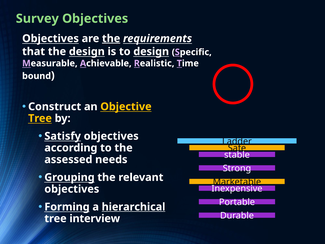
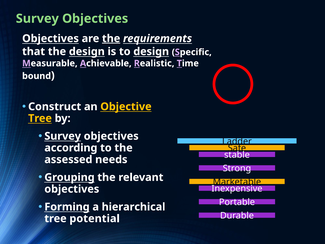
Satisfy: Satisfy -> Survey (63, 136)
hierarchical underline: present -> none (134, 207)
interview: interview -> potential (95, 218)
